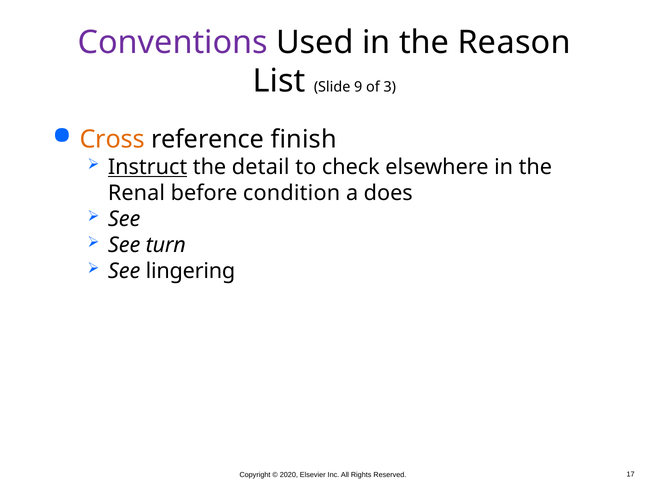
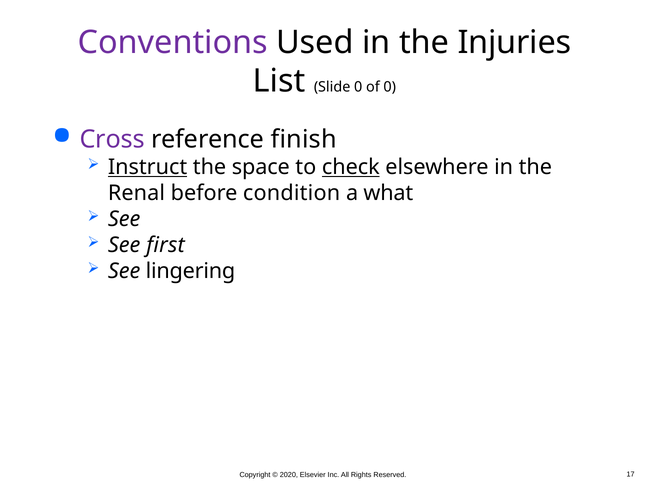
Reason: Reason -> Injuries (514, 42)
Slide 9: 9 -> 0 (358, 87)
of 3: 3 -> 0 (390, 87)
Cross colour: orange -> purple (112, 139)
detail: detail -> space (261, 167)
check underline: none -> present (351, 167)
does: does -> what (388, 193)
turn: turn -> first (166, 245)
